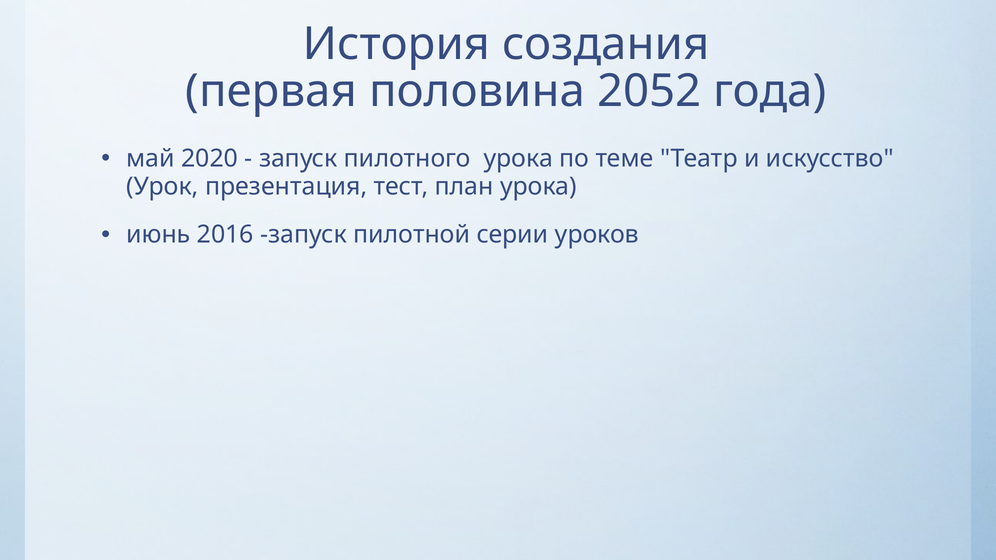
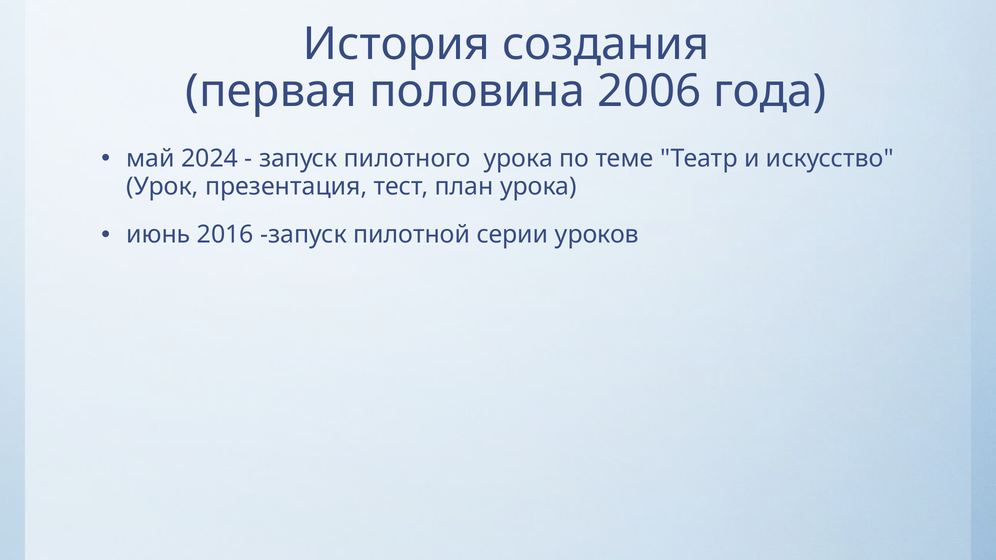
2052: 2052 -> 2006 (649, 91)
2020: 2020 -> 2024 (210, 159)
